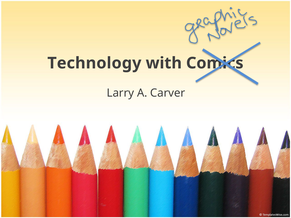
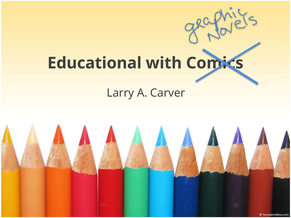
Technology: Technology -> Educational (94, 63)
